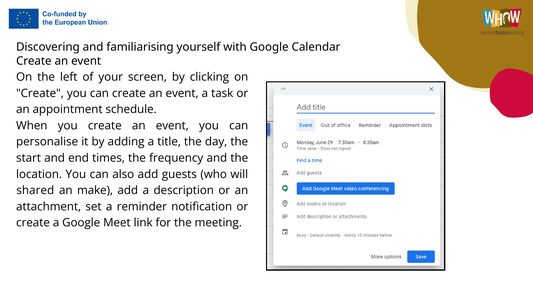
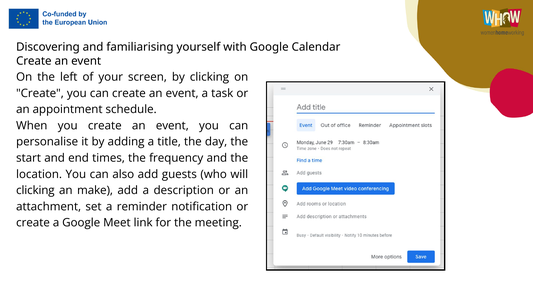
shared: shared -> clicking (35, 190)
